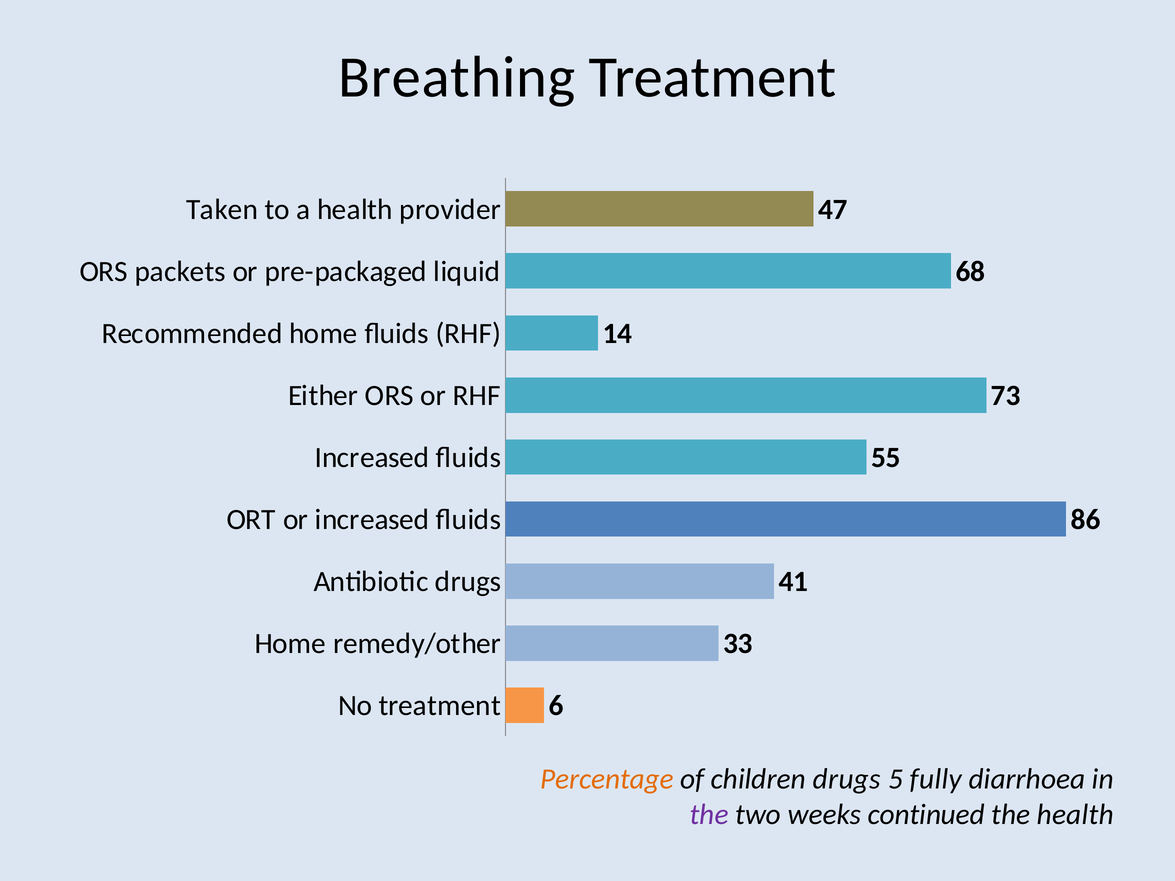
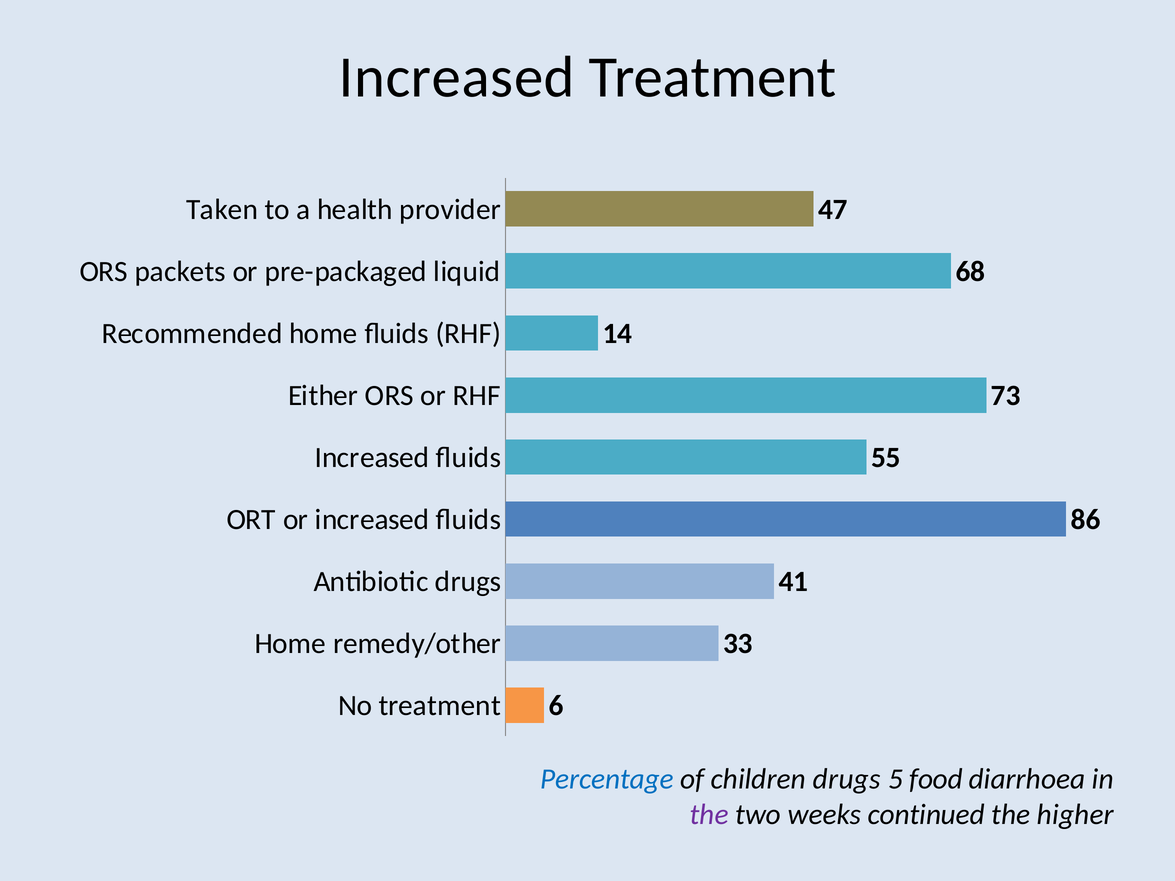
Breathing: Breathing -> Increased (457, 78)
Percentage colour: orange -> blue (607, 779)
fully: fully -> food (936, 779)
the health: health -> higher (1075, 815)
